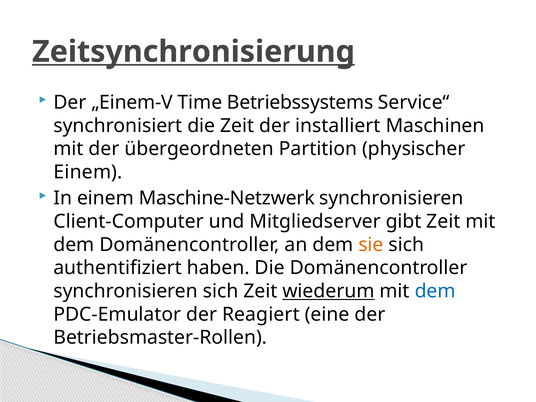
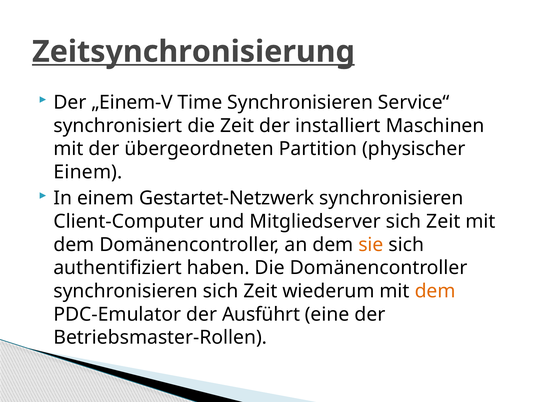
Time Betriebssystems: Betriebssystems -> Synchronisieren (300, 102)
Maschine-Netzwerk: Maschine-Netzwerk -> Gestartet-Netzwerk (227, 198)
Mitgliedserver gibt: gibt -> sich (404, 221)
wiederum underline: present -> none (328, 291)
dem colour: blue -> orange (435, 291)
Reagiert: Reagiert -> Ausführt (261, 314)
